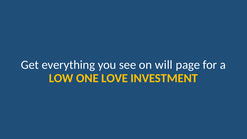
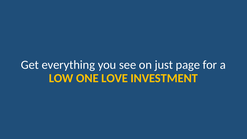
will: will -> just (164, 65)
